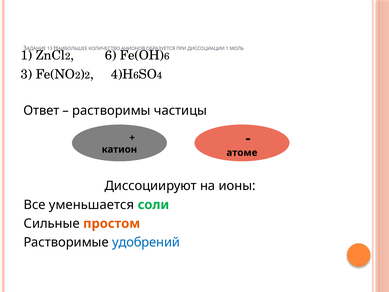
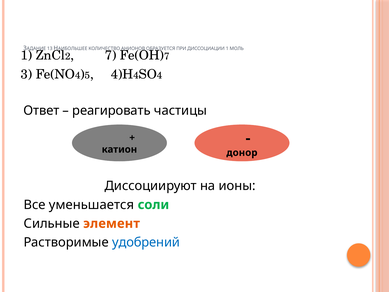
6: 6 -> 7 (111, 55)
6: 6 -> 7 (167, 56)
2: 2 -> 4 (78, 75)
2: 2 -> 5 (87, 75)
6: 6 -> 4 (136, 75)
растворимы: растворимы -> реагировать (111, 111)
атоме: атоме -> донор (242, 153)
простом: простом -> элемент (112, 223)
